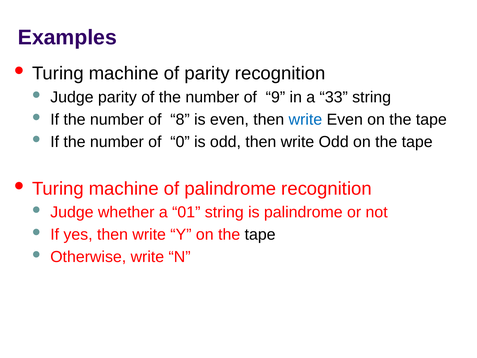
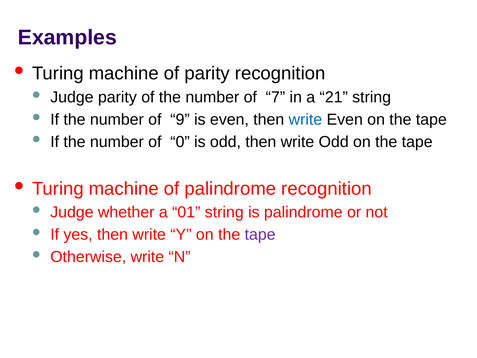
9: 9 -> 7 (275, 97)
33: 33 -> 21 (334, 97)
8: 8 -> 9 (180, 119)
tape colour: black -> purple (260, 234)
